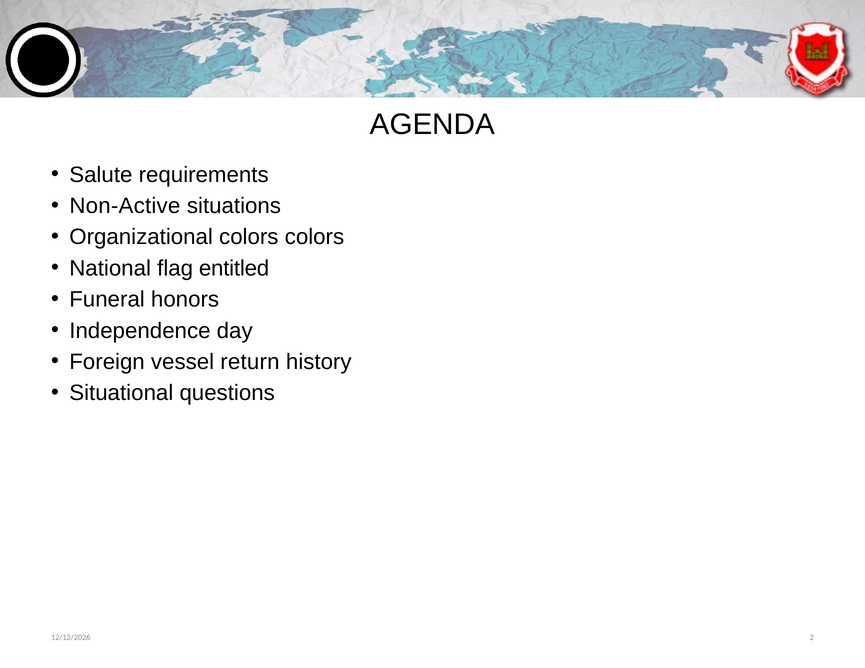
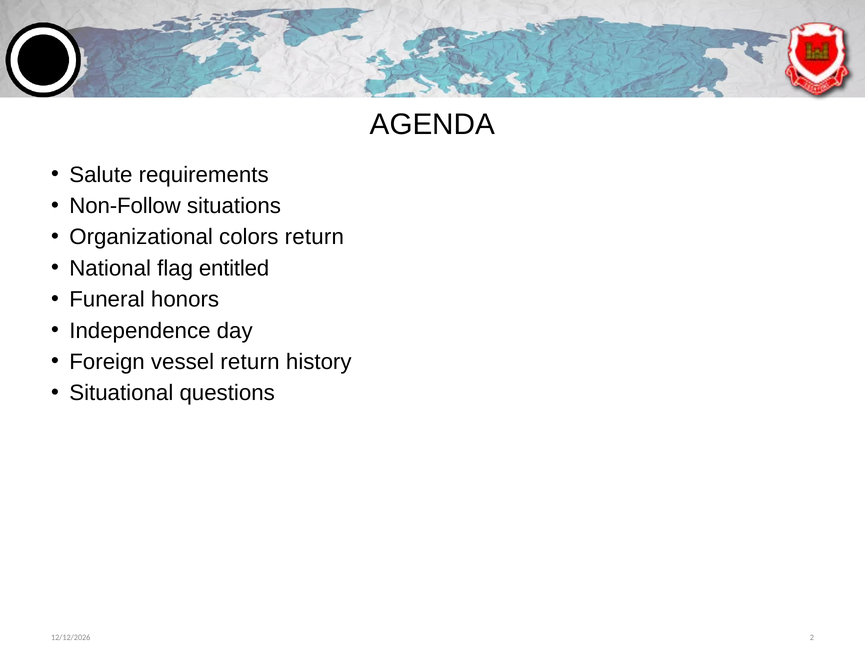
Non-Active: Non-Active -> Non-Follow (125, 206)
colors colors: colors -> return (314, 237)
